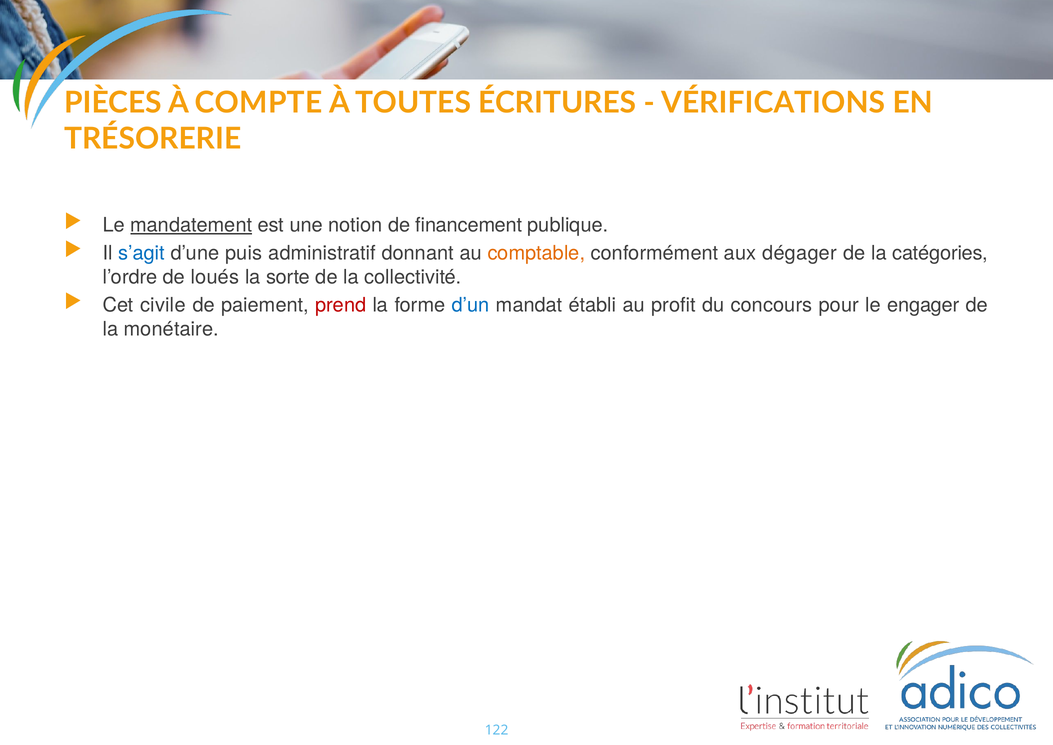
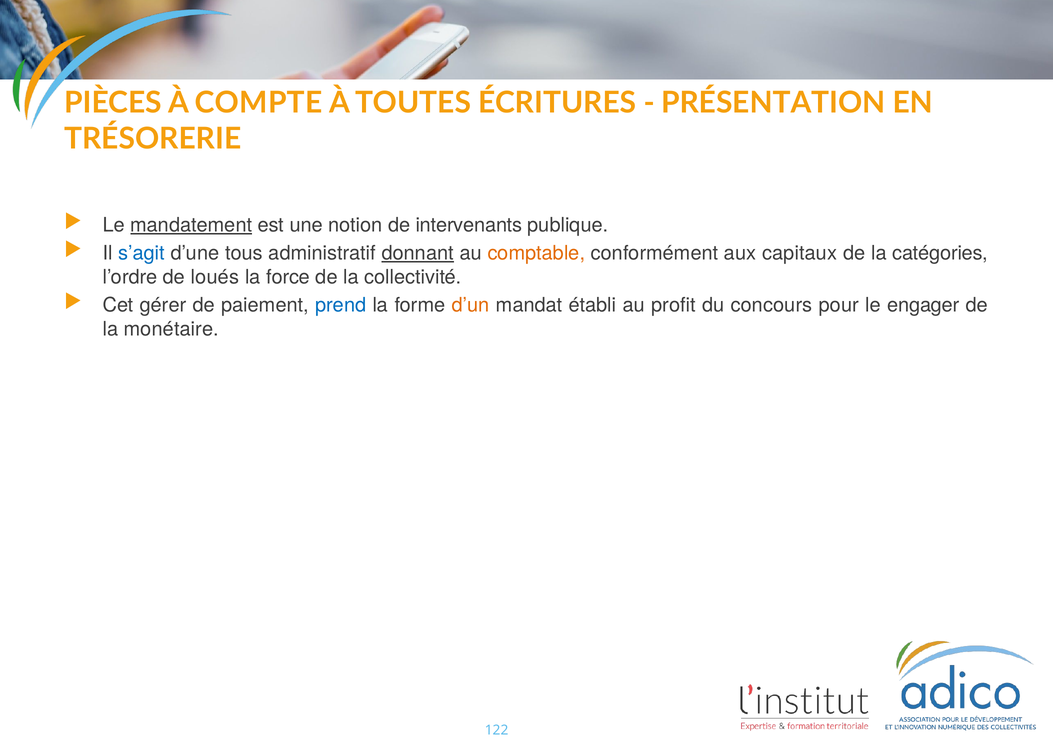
VÉRIFICATIONS: VÉRIFICATIONS -> PRÉSENTATION (773, 103)
financement: financement -> intervenants (469, 225)
puis: puis -> tous (244, 253)
donnant underline: none -> present (418, 253)
dégager: dégager -> capitaux (800, 253)
sorte: sorte -> force (288, 277)
civile: civile -> gérer (163, 305)
prend colour: red -> blue (341, 305)
d’un colour: blue -> orange (471, 305)
